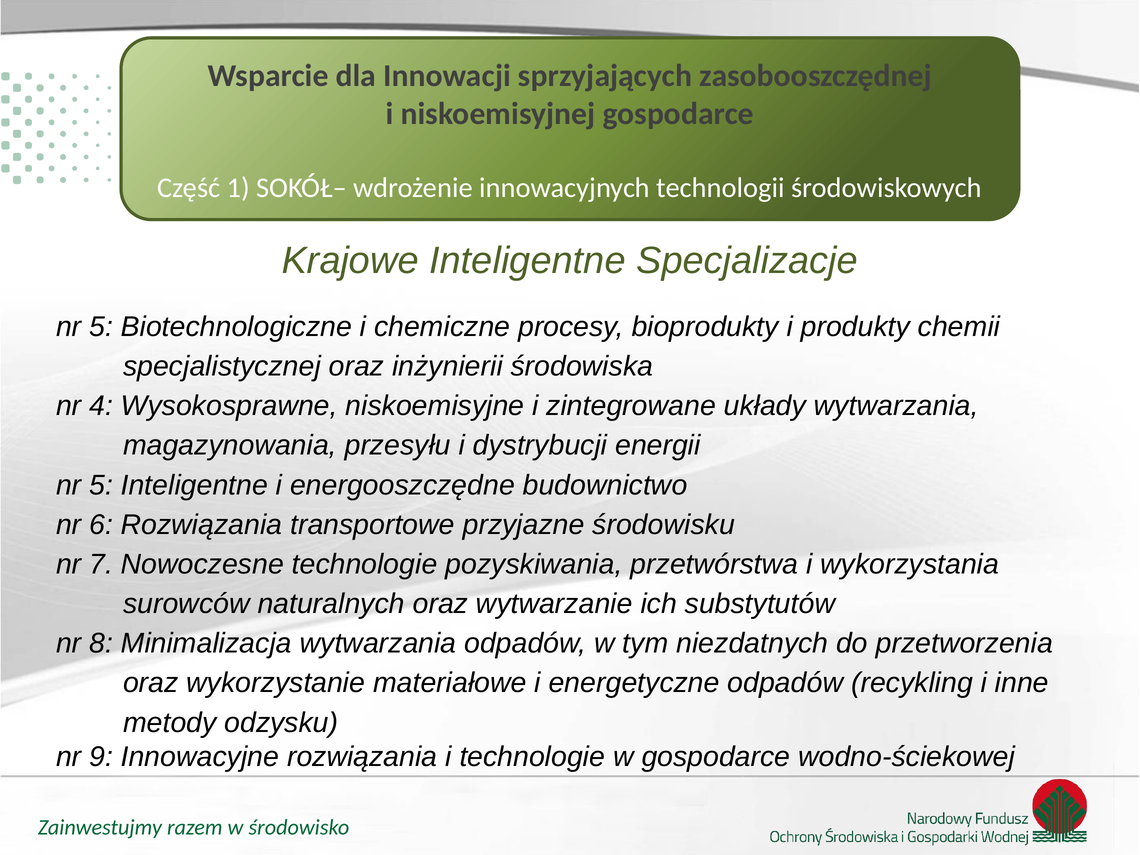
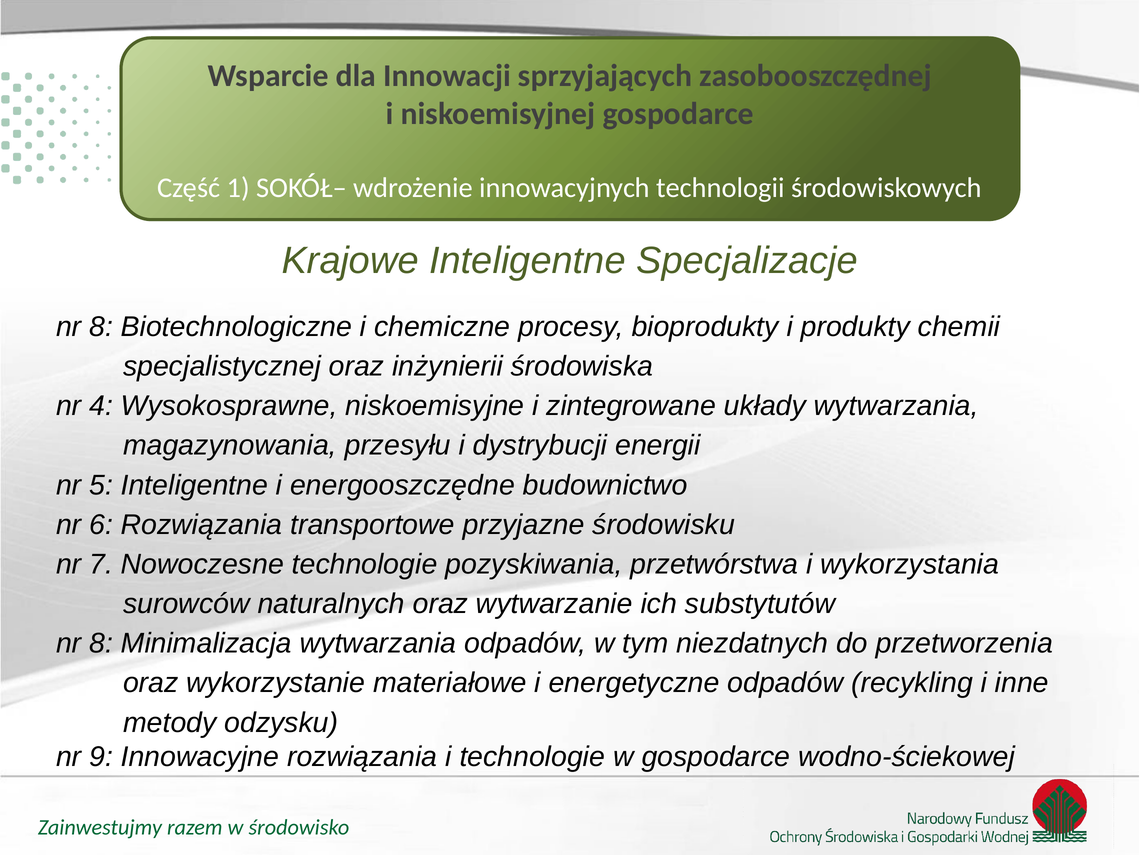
5: 5 -> 8 (101, 327)
